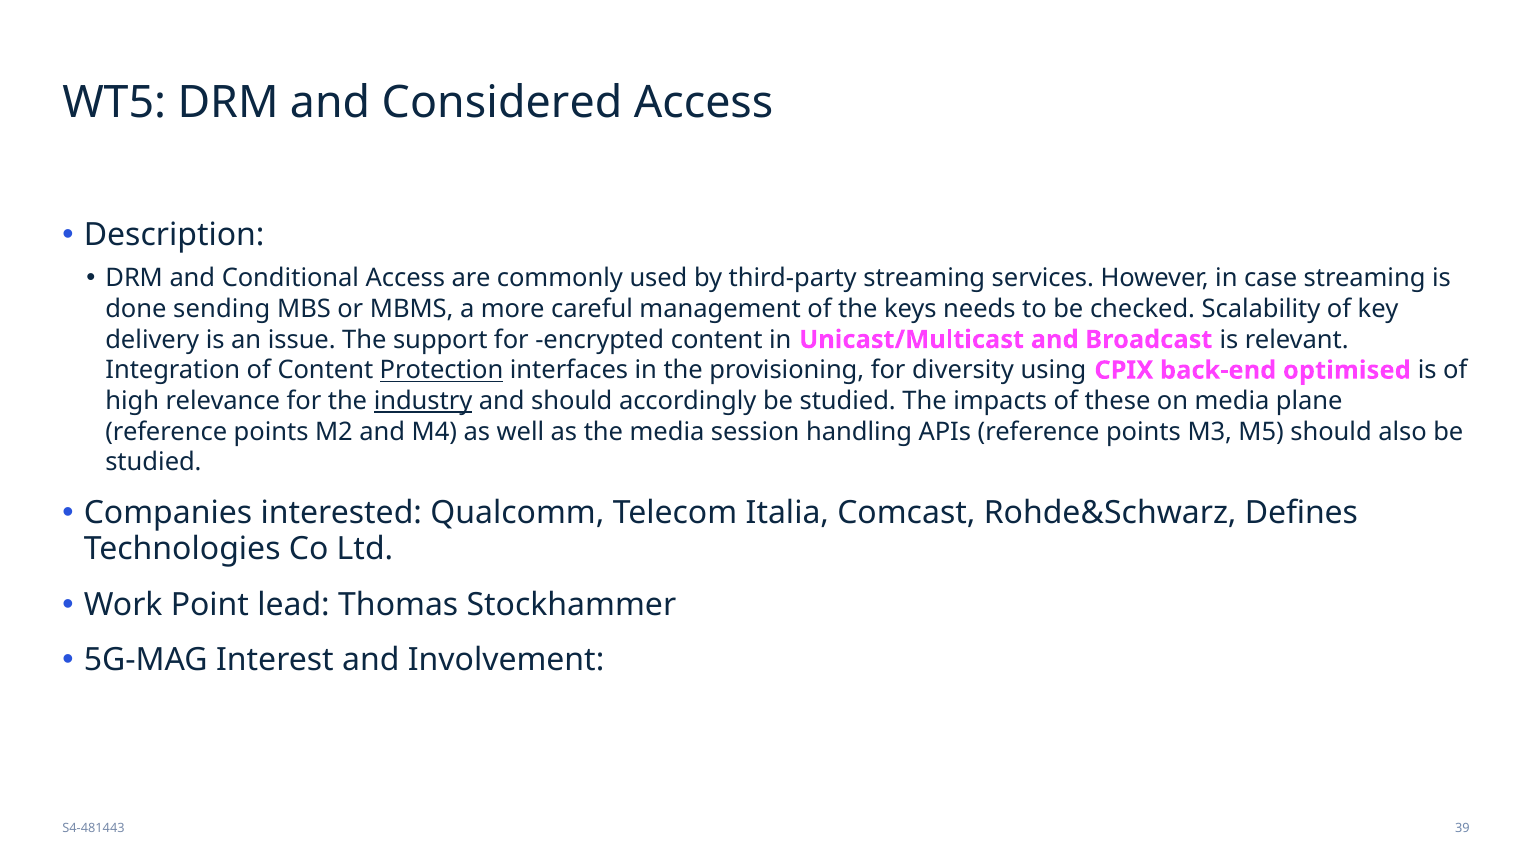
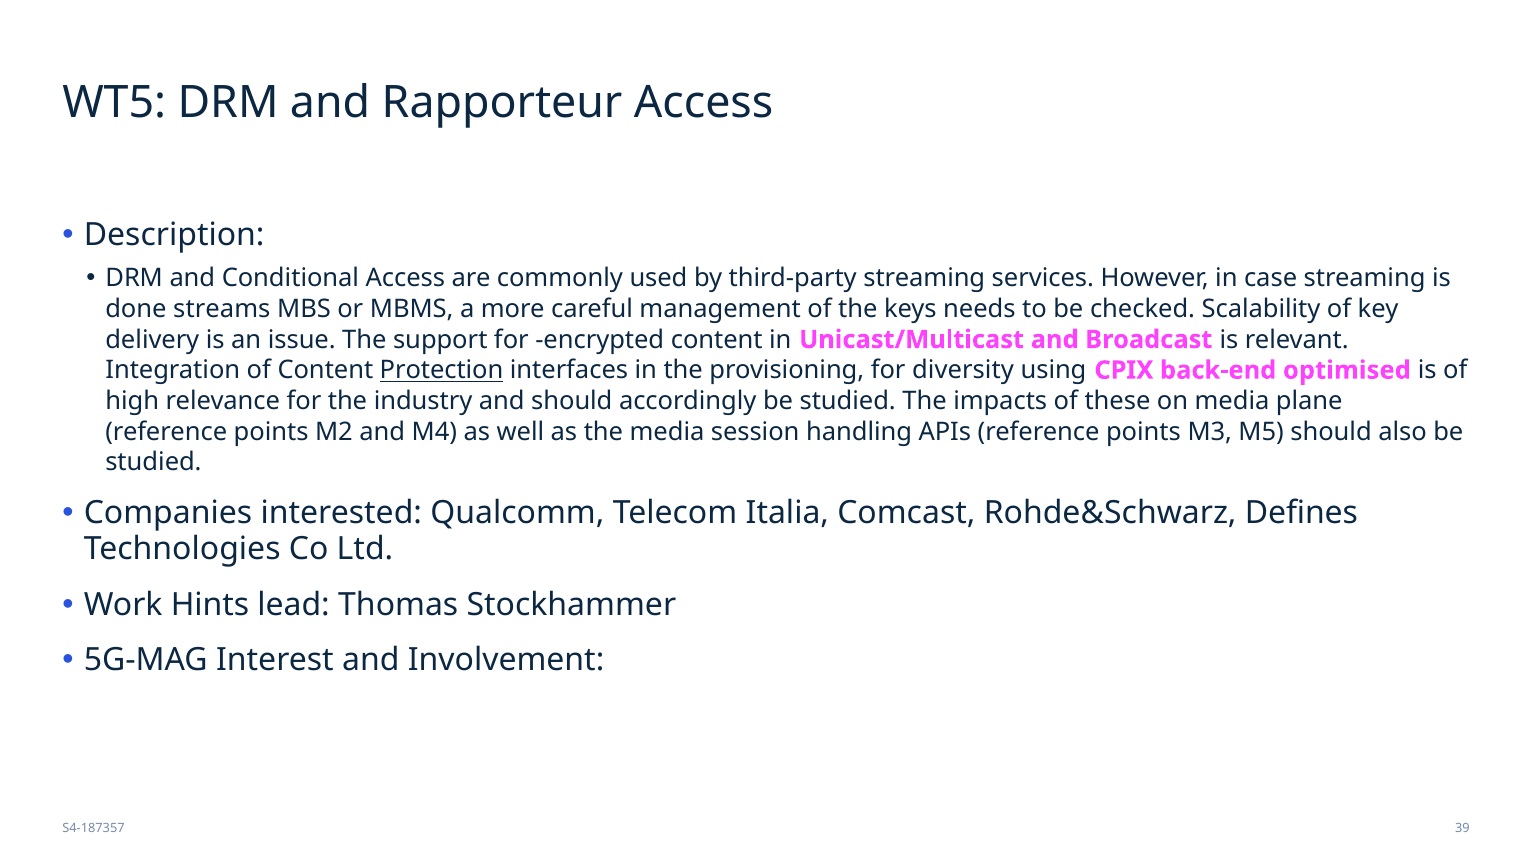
Considered: Considered -> Rapporteur (502, 102)
sending: sending -> streams (222, 309)
industry underline: present -> none (423, 401)
Point: Point -> Hints (210, 604)
S4-481443: S4-481443 -> S4-187357 (93, 828)
